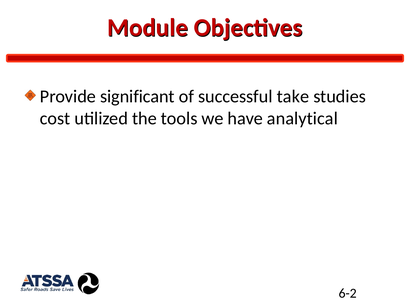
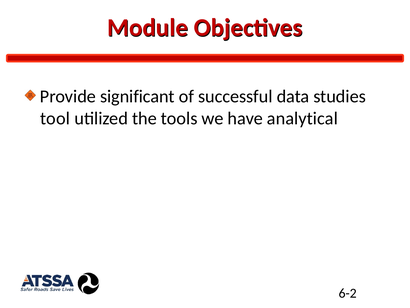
take: take -> data (293, 96)
cost: cost -> tool (55, 118)
